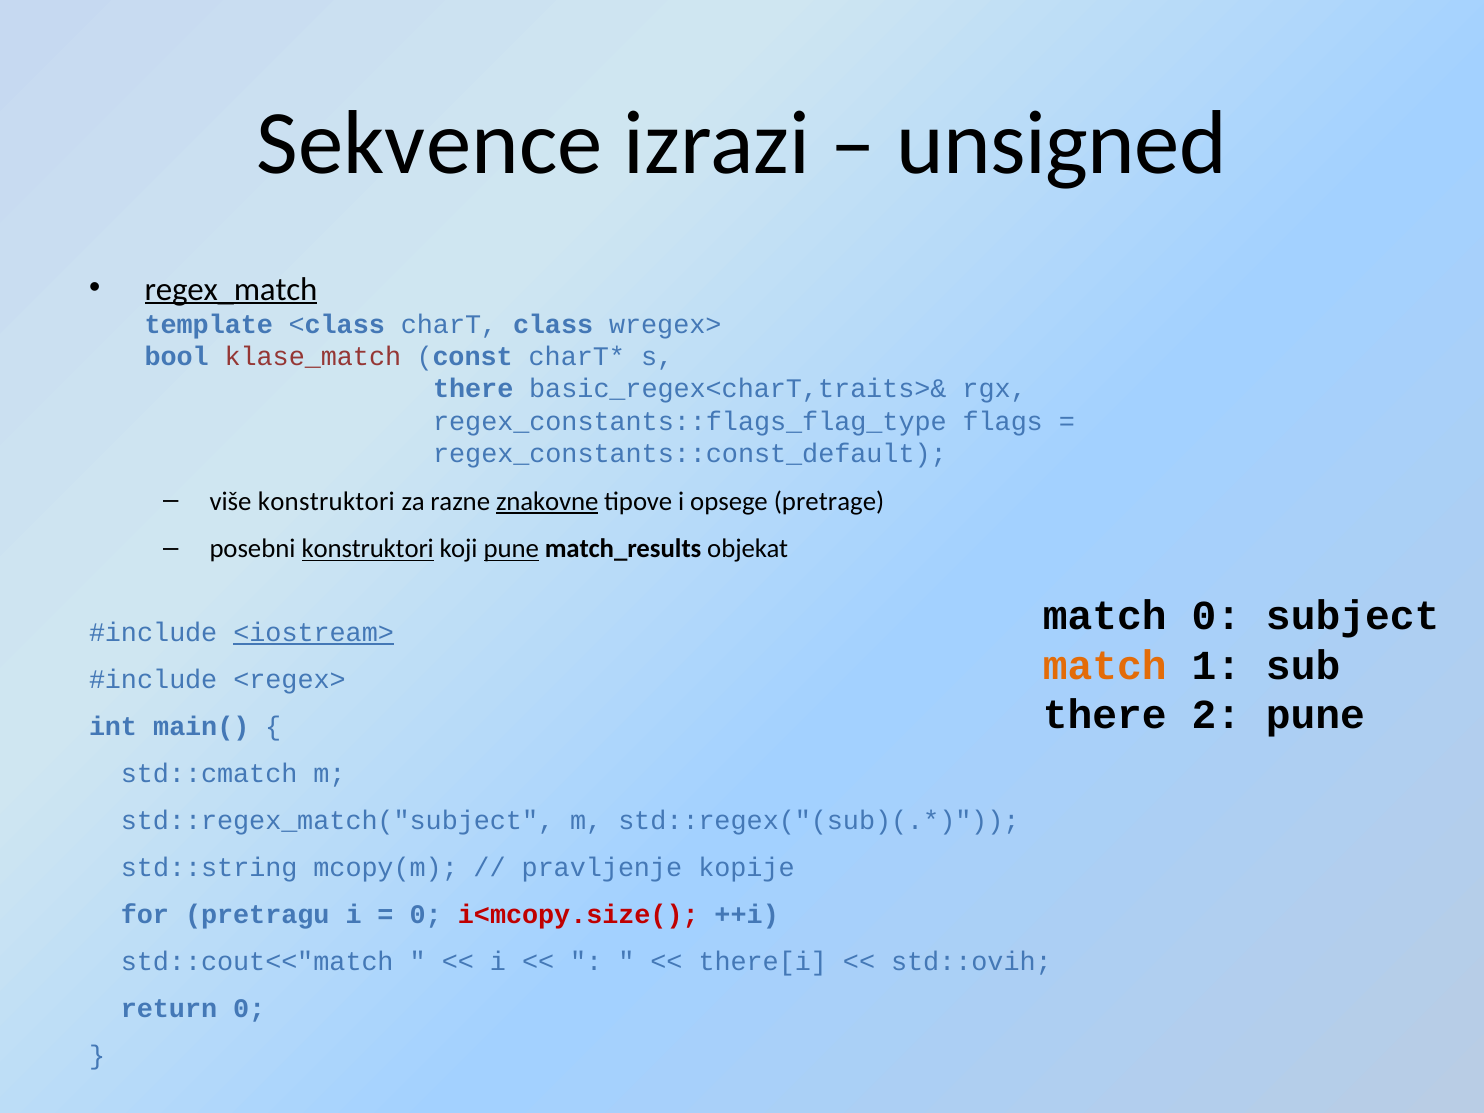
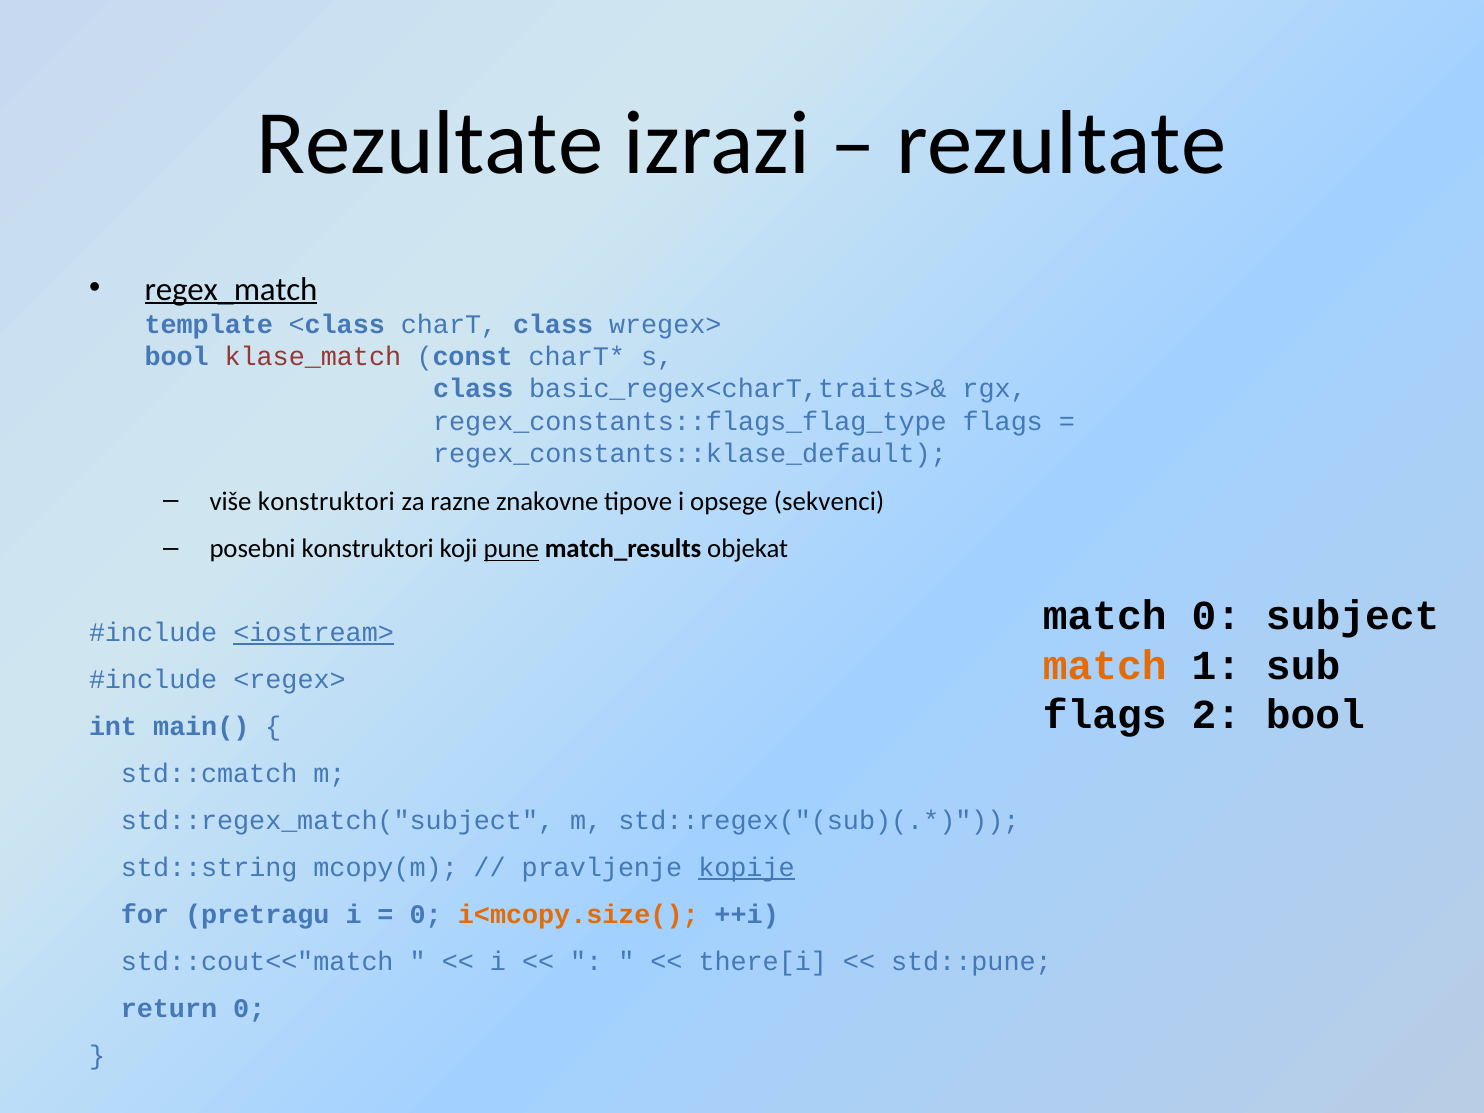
Sekvence: Sekvence -> Rezultate (430, 144)
unsigned: unsigned -> rezultate (1061, 144)
there: there -> class (473, 389)
regex_constants::const_default: regex_constants::const_default -> regex_constants::klase_default (690, 453)
znakovne underline: present -> none (547, 501)
pretrage: pretrage -> sekvenci (829, 501)
konstruktori underline: present -> none (368, 549)
there: there -> flags (1105, 715)
2 pune: pune -> bool (1315, 715)
kopije underline: none -> present (746, 868)
i<mcopy.size( colour: red -> orange (578, 915)
std::ovih: std::ovih -> std::pune (971, 962)
